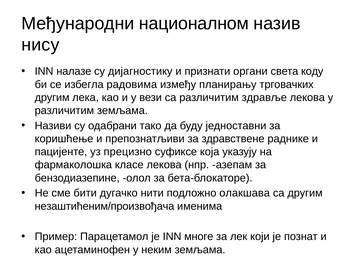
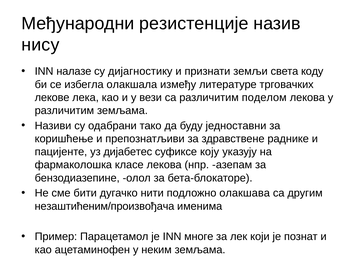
националном: националном -> резистенције (194, 24)
органи: органи -> земљи (250, 71)
радовима: радовима -> олакшала (132, 84)
планирању: планирању -> литературе (228, 84)
другим: другим -> лекове (52, 97)
здравље: здравље -> поделом (264, 97)
прецизно: прецизно -> дијабетeс (128, 152)
која: која -> коју (210, 152)
